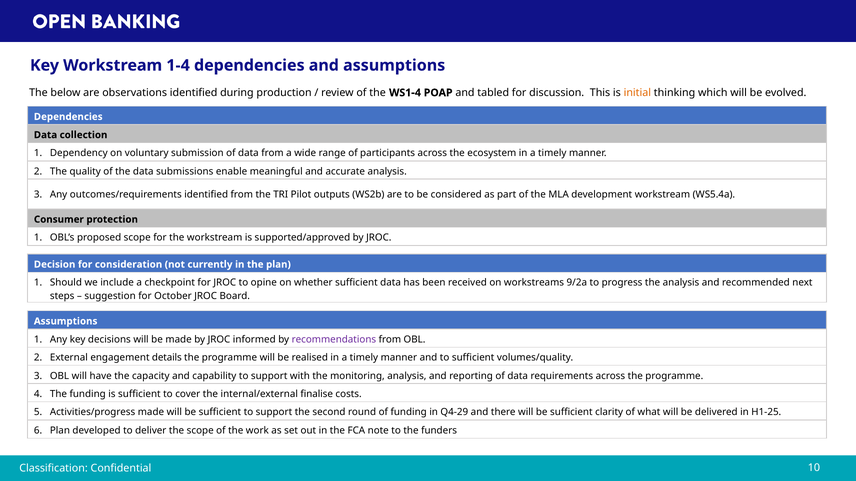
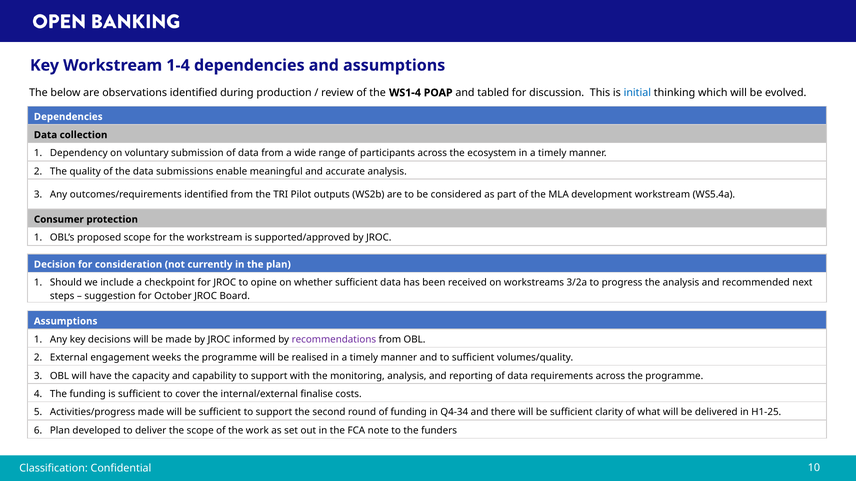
initial colour: orange -> blue (637, 93)
9/2a: 9/2a -> 3/2a (577, 283)
details: details -> weeks (167, 358)
Q4-29: Q4-29 -> Q4-34 (454, 413)
